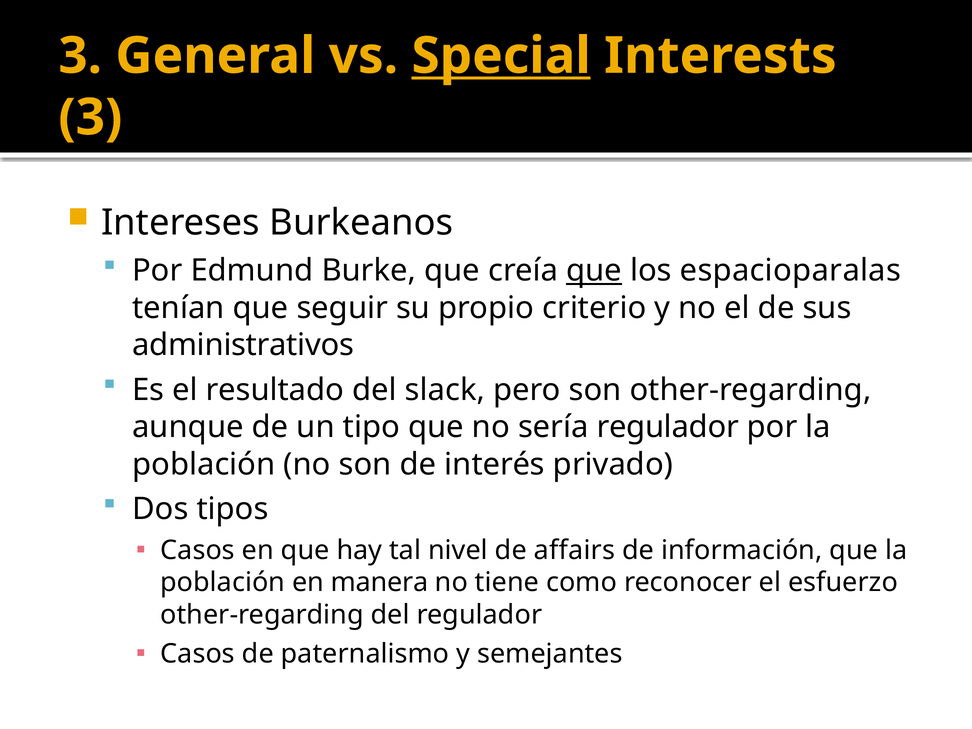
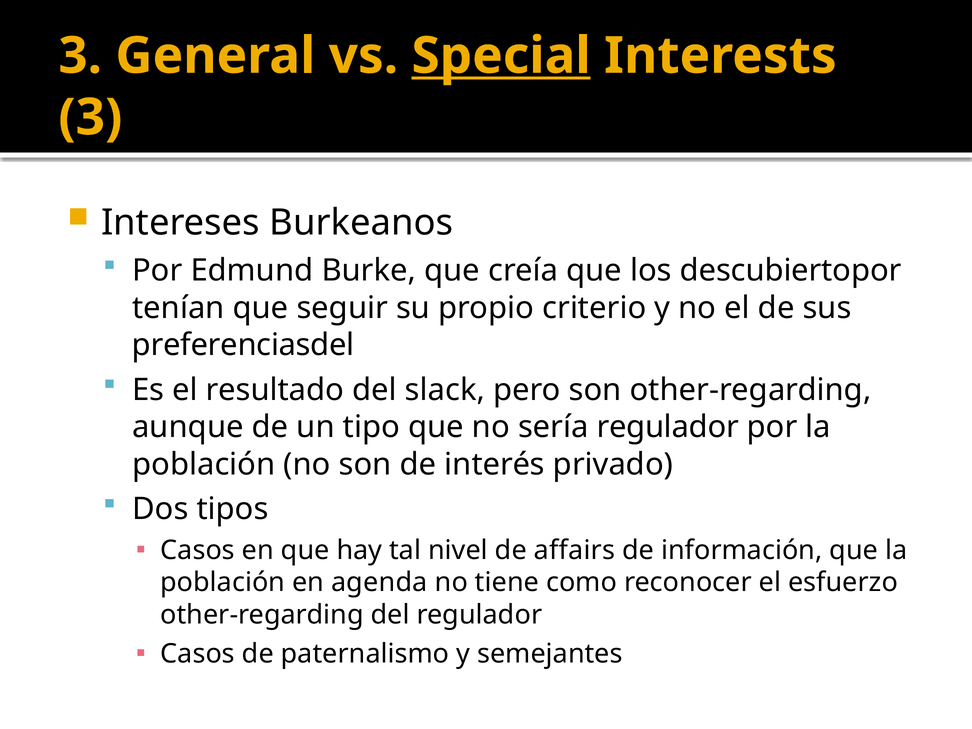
que underline: present -> none (594, 271)
espacioparalas: espacioparalas -> descubiertopor (791, 271)
administrativos: administrativos -> preferenciasdel (243, 345)
manera: manera -> agenda (379, 583)
